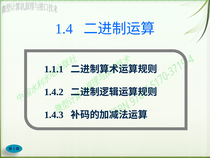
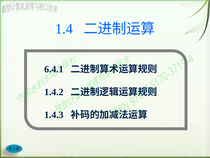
1.1.1: 1.1.1 -> 6.4.1 (54, 69)
